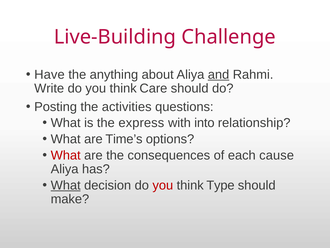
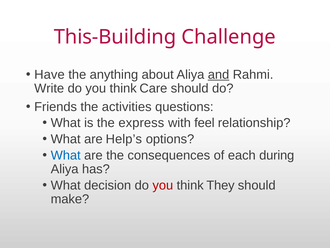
Live-Building: Live-Building -> This-Building (115, 37)
Posting: Posting -> Friends (56, 107)
into: into -> feel (204, 123)
Time’s: Time’s -> Help’s (124, 139)
What colour: red -> blue (66, 155)
cause: cause -> during (277, 155)
What underline: present -> none (66, 185)
Type: Type -> They (220, 185)
